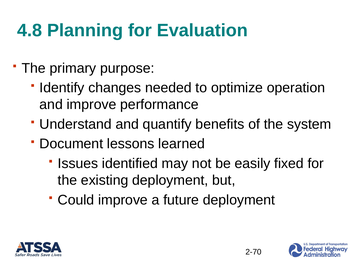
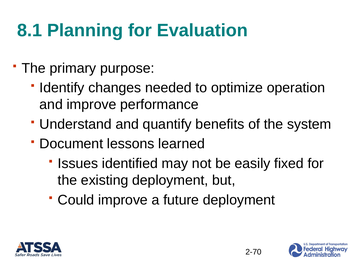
4.8: 4.8 -> 8.1 (30, 30)
